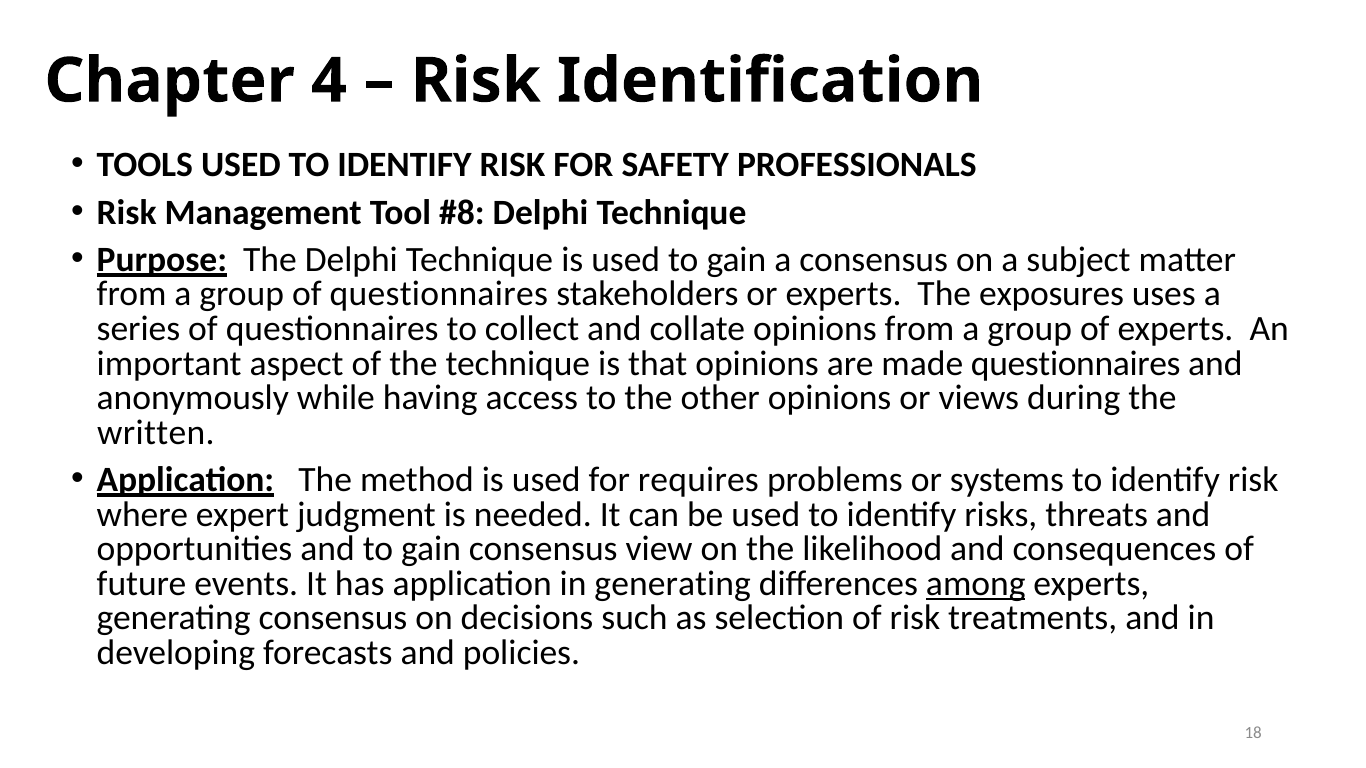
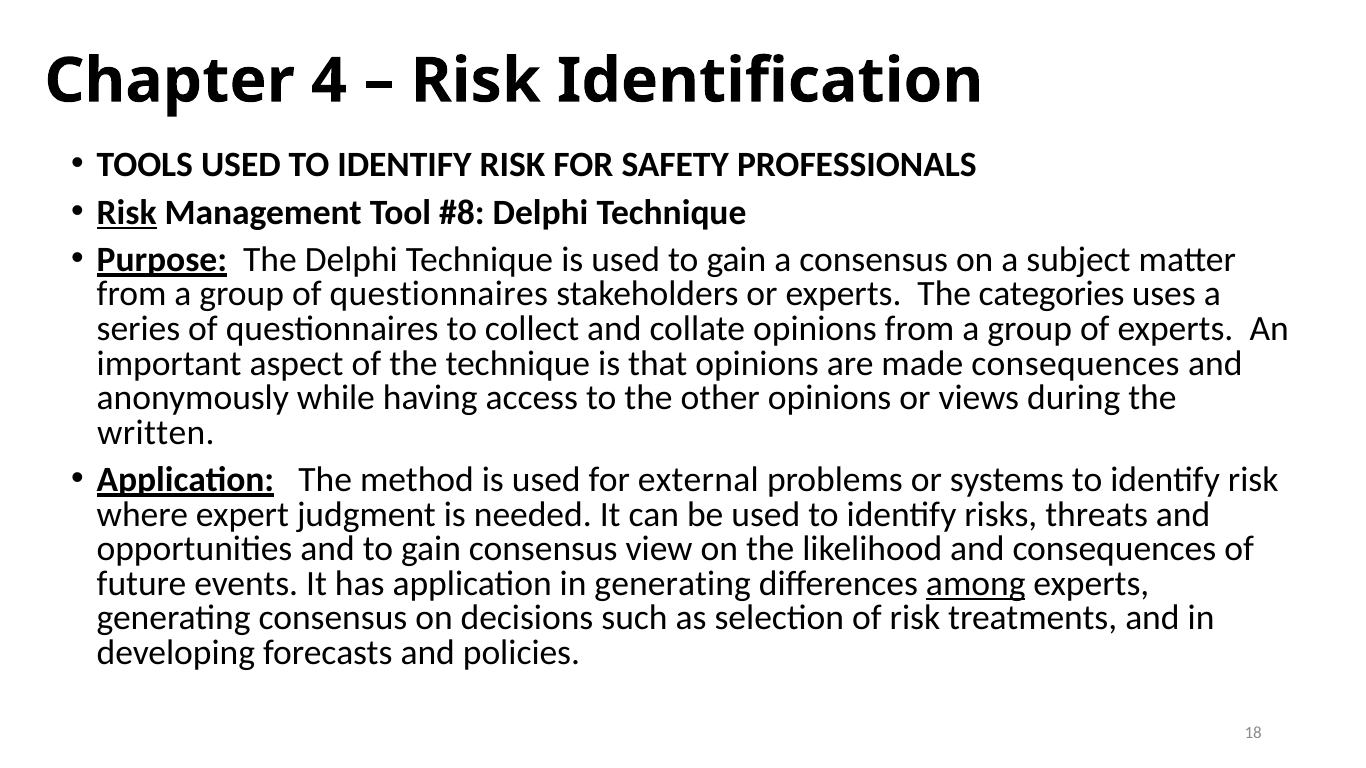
Risk underline: none -> present (127, 212)
exposures: exposures -> categories (1052, 294)
made questionnaires: questionnaires -> consequences (1075, 363)
requires: requires -> external (698, 480)
